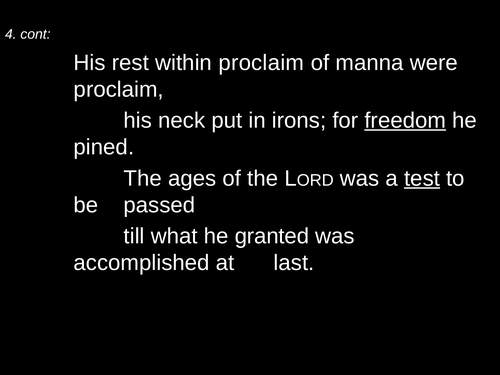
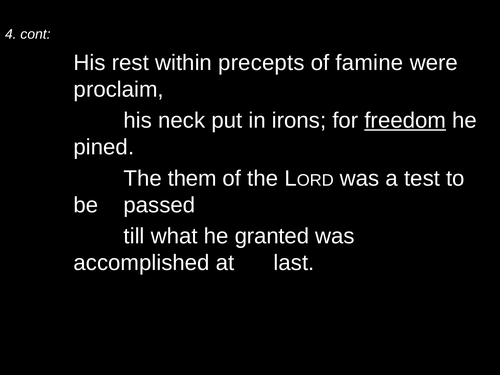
within proclaim: proclaim -> precepts (261, 63)
manna: manna -> famine (369, 63)
ages: ages -> them (192, 178)
test underline: present -> none (422, 178)
